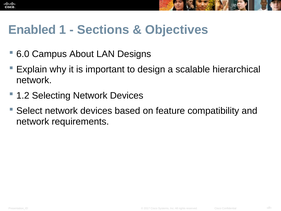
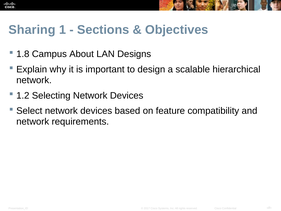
Enabled: Enabled -> Sharing (32, 30)
6.0: 6.0 -> 1.8 (23, 54)
